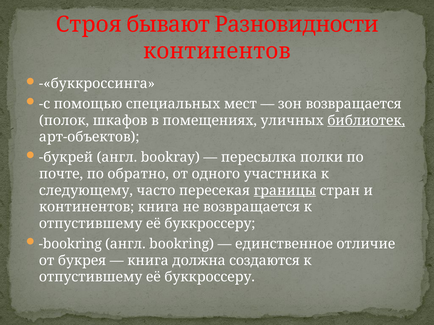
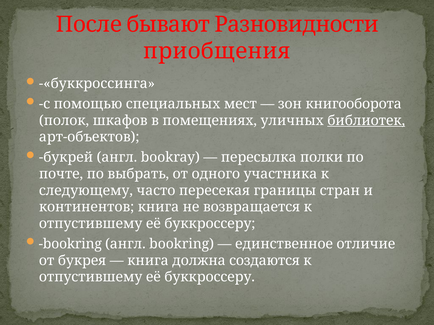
Строя: Строя -> После (89, 24)
континентов: континентов -> приобщения (217, 51)
зон возвращается: возвращается -> книгооборота (354, 104)
обратно: обратно -> выбрать (138, 174)
границы underline: present -> none (285, 191)
